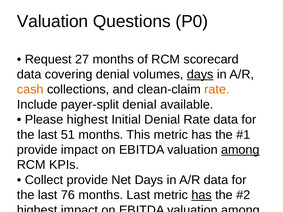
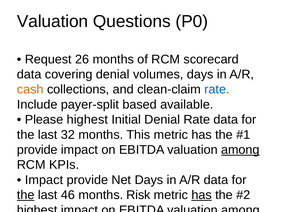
27: 27 -> 26 (82, 59)
days underline: present -> none (200, 74)
rate colour: orange -> blue (217, 90)
payer-split denial: denial -> based (140, 105)
51: 51 -> 32 (68, 135)
Collect: Collect -> Impact (44, 180)
the underline: none -> present (26, 195)
76: 76 -> 46 (68, 195)
months Last: Last -> Risk (138, 195)
